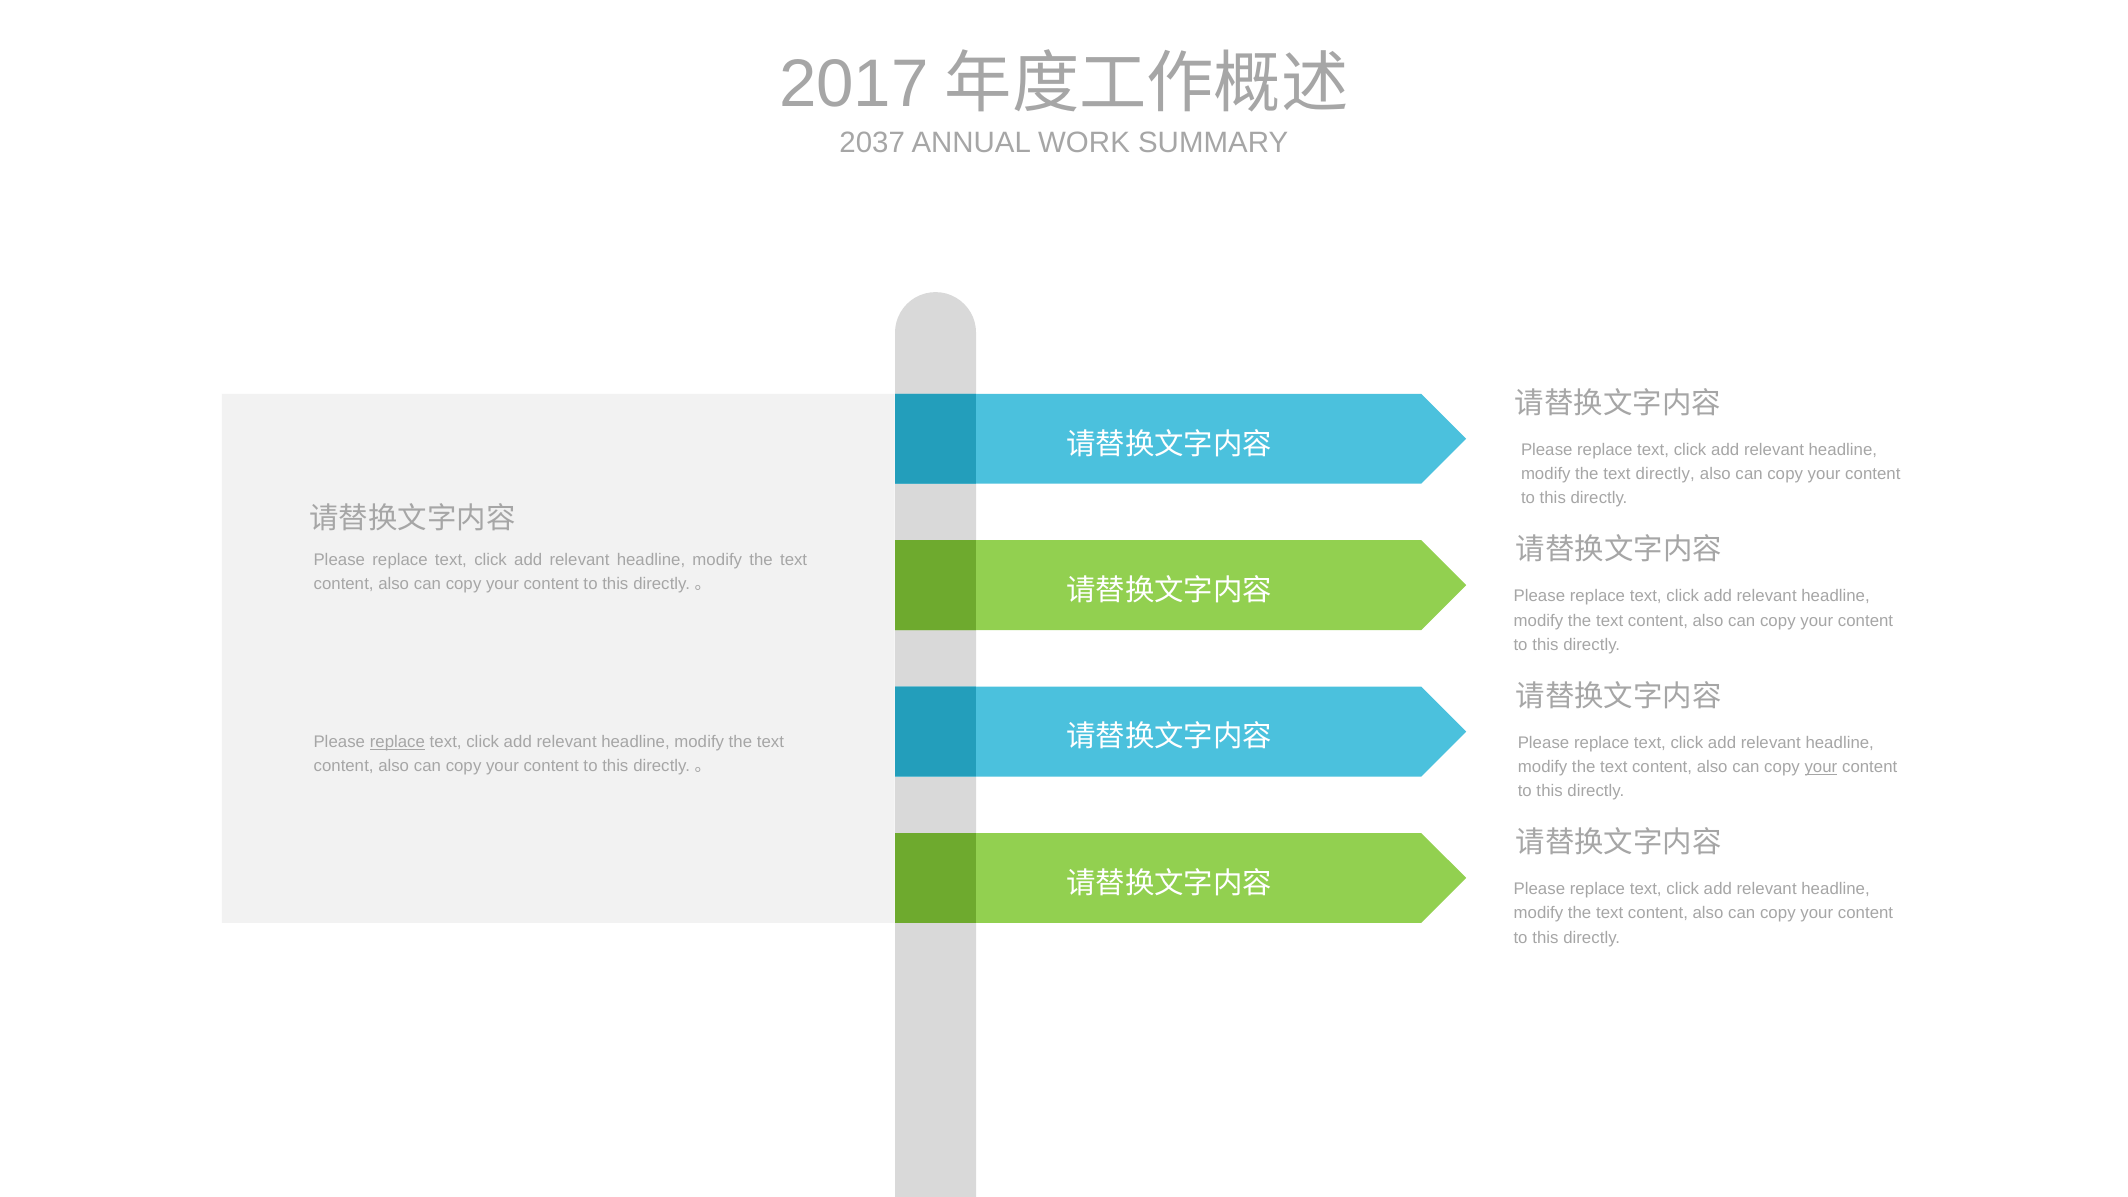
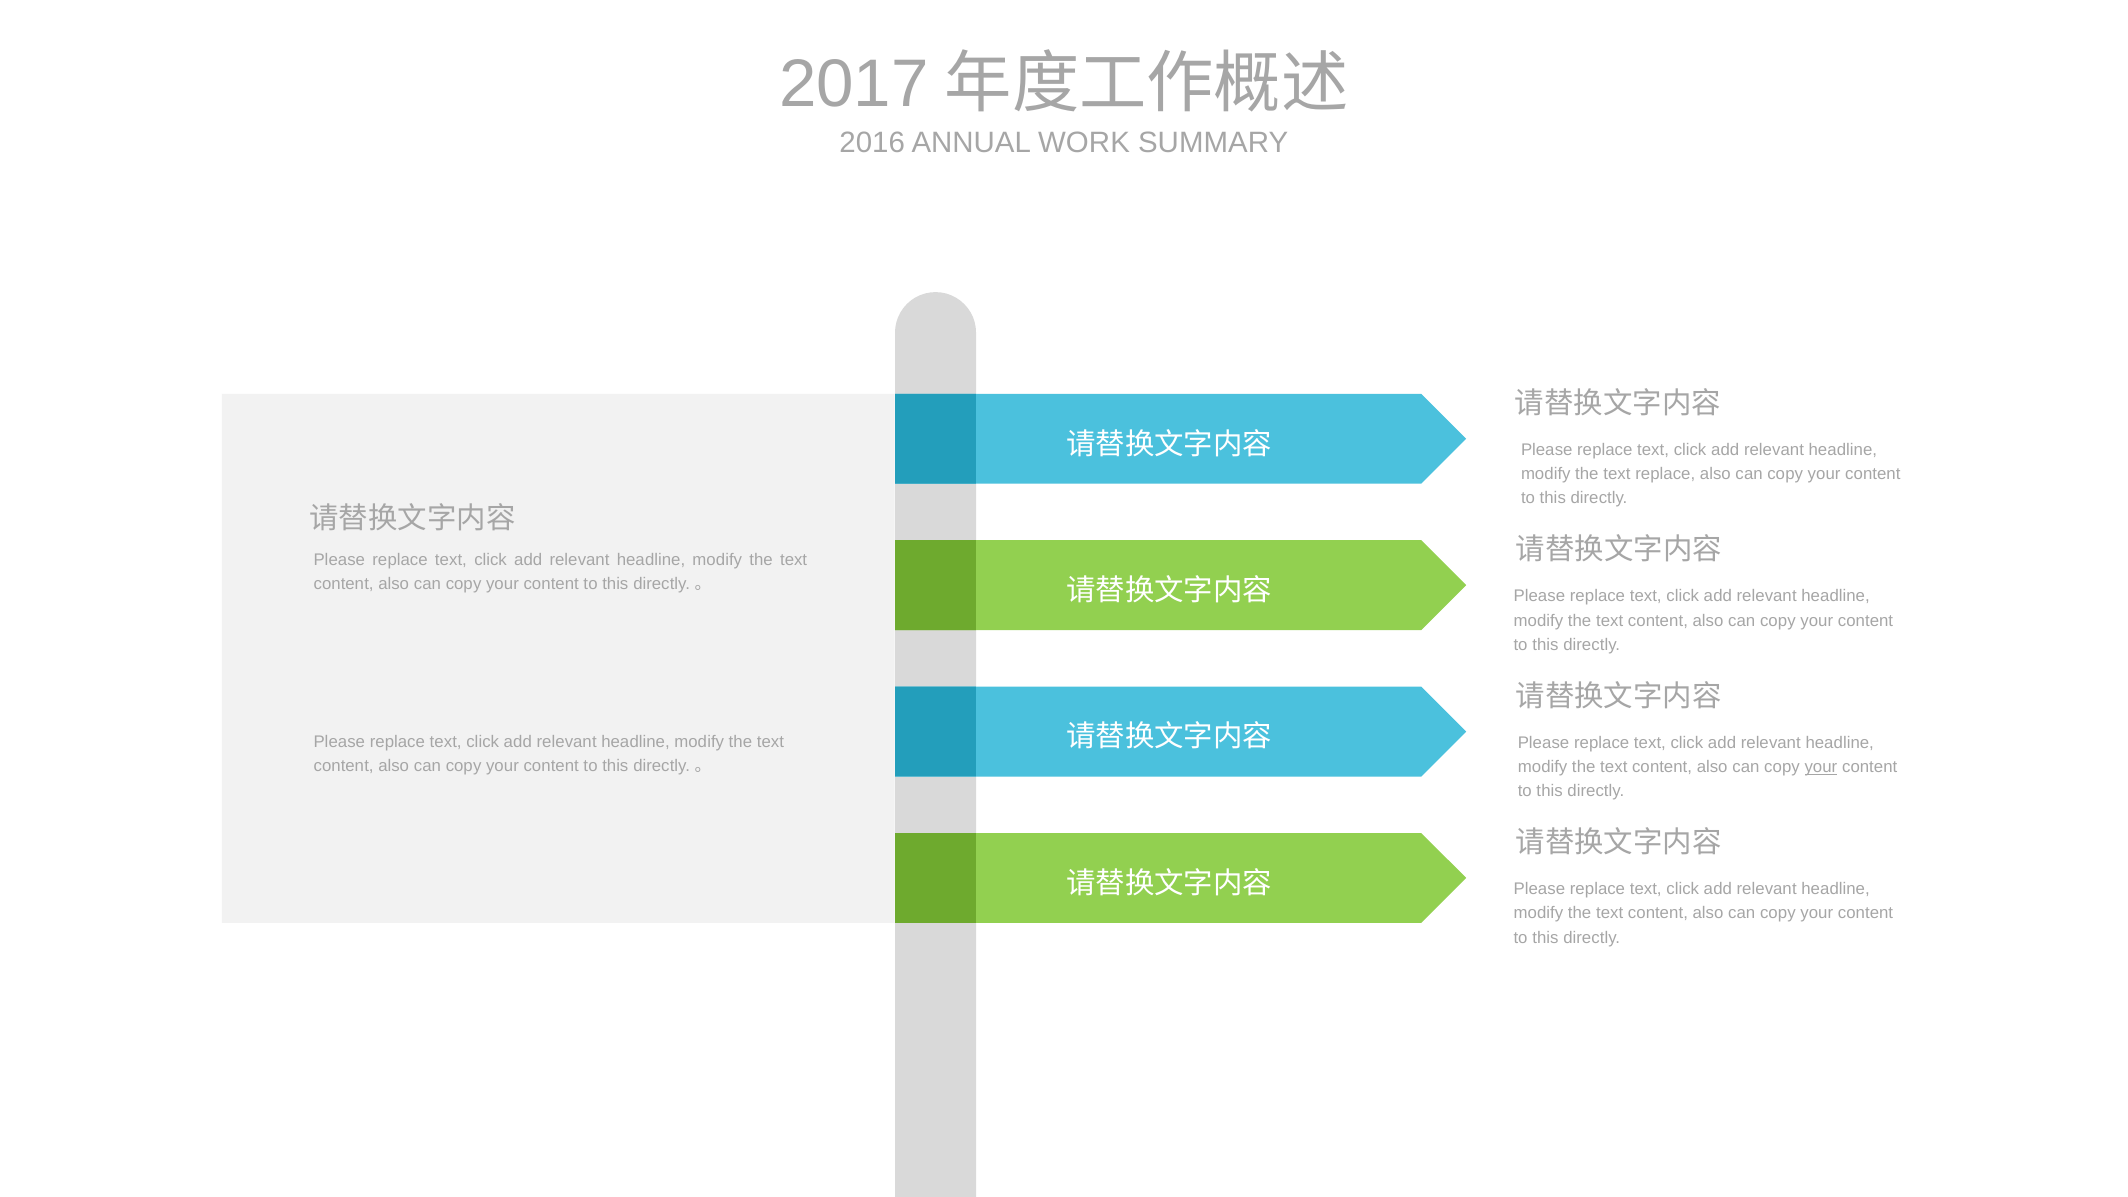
2037: 2037 -> 2016 (872, 143)
text directly: directly -> replace (1665, 474)
replace underline: present -> none (397, 742)
